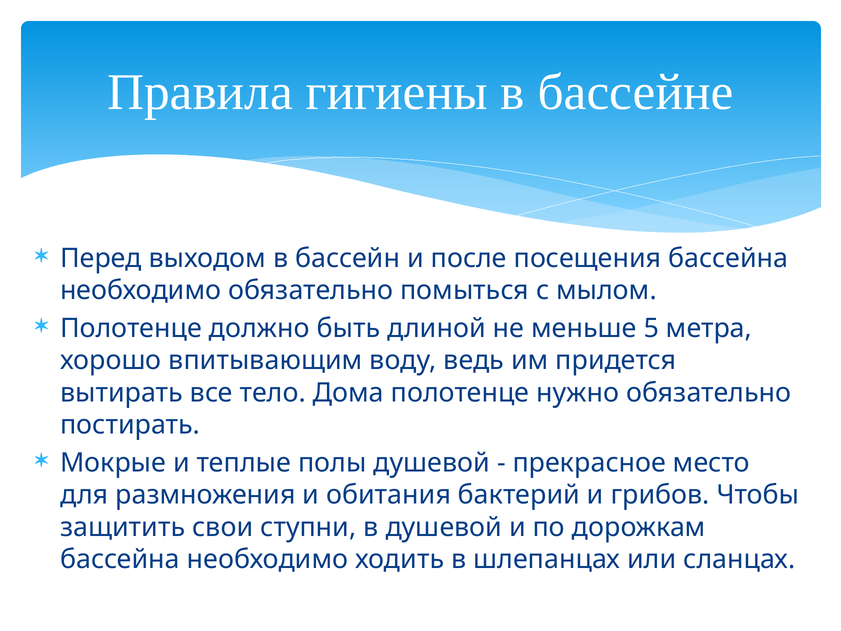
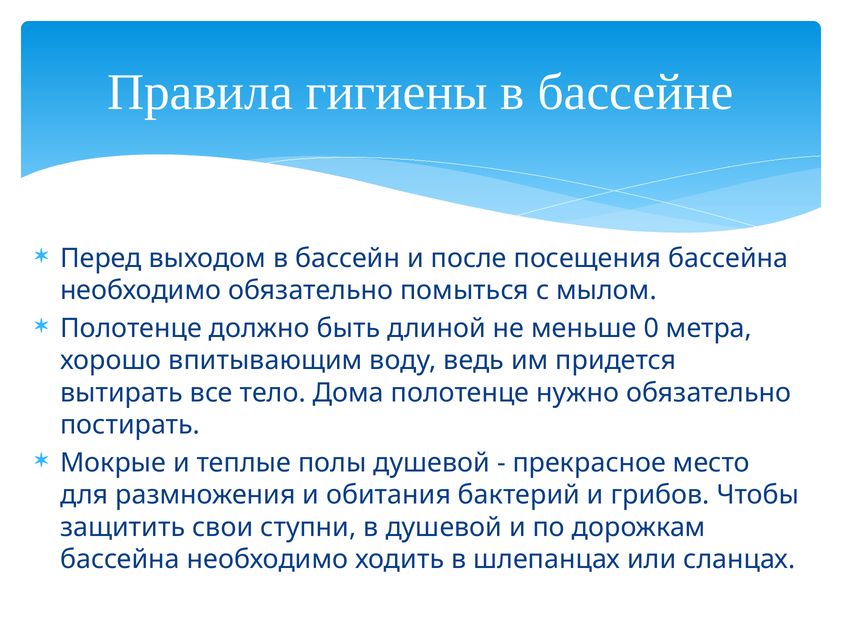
5: 5 -> 0 (651, 328)
